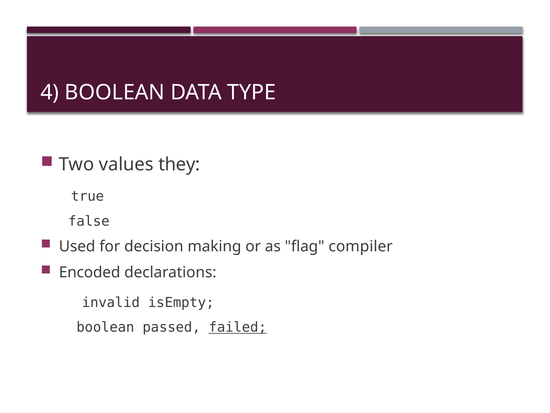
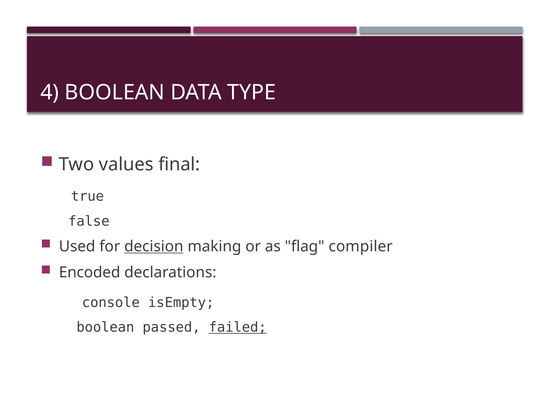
they: they -> final (179, 164)
decision underline: none -> present (154, 246)
invalid: invalid -> console (111, 302)
